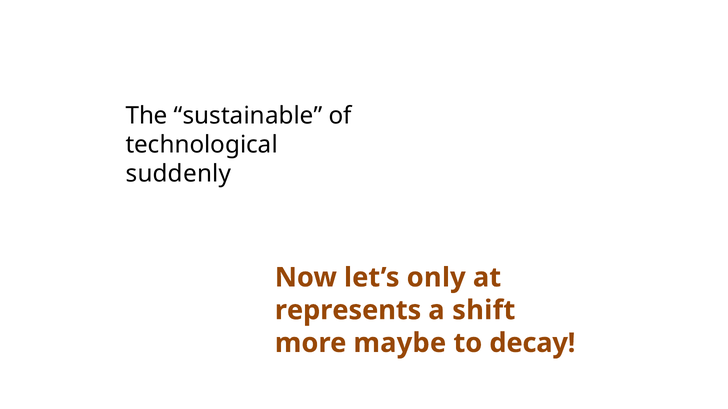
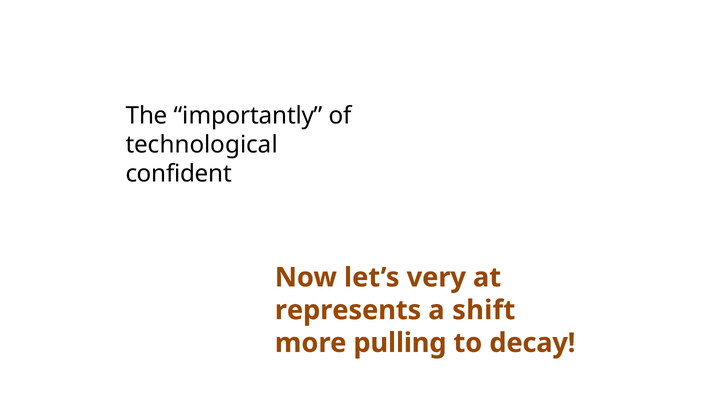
sustainable: sustainable -> importantly (248, 116)
suddenly: suddenly -> confident (179, 174)
only: only -> very (436, 278)
maybe: maybe -> pulling (400, 343)
